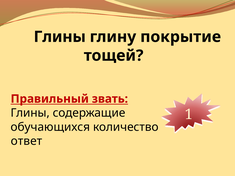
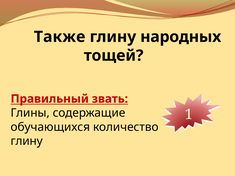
Глины: Глины -> Также (60, 37)
покрытие: покрытие -> народных (181, 37)
ответ: ответ -> глину (27, 141)
